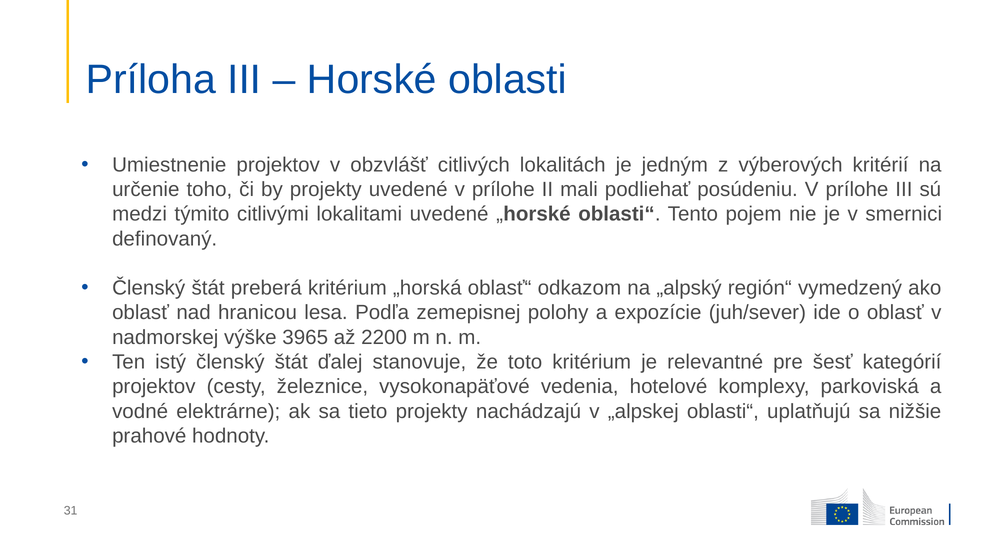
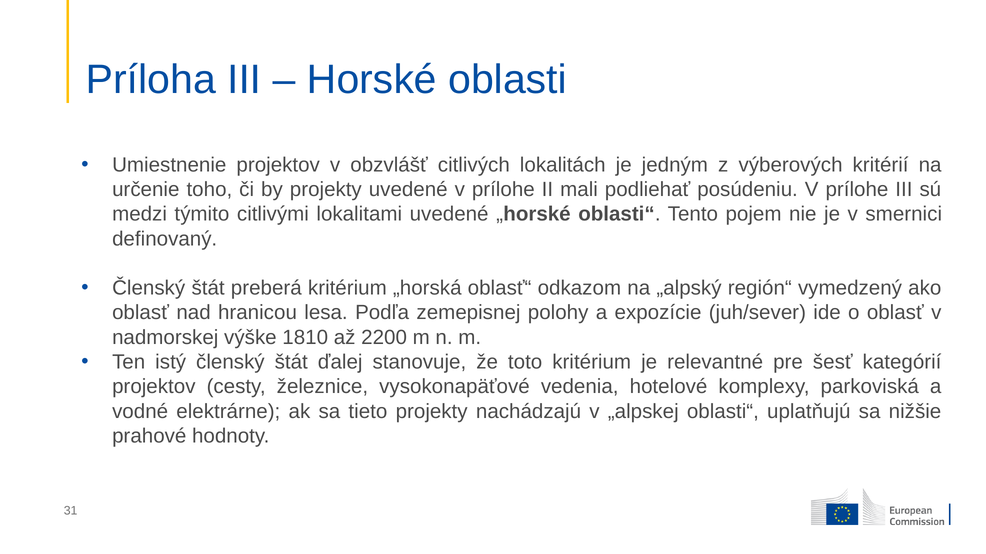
3965: 3965 -> 1810 (305, 338)
